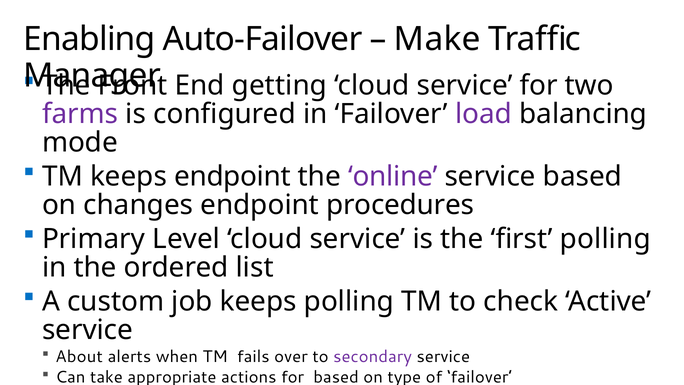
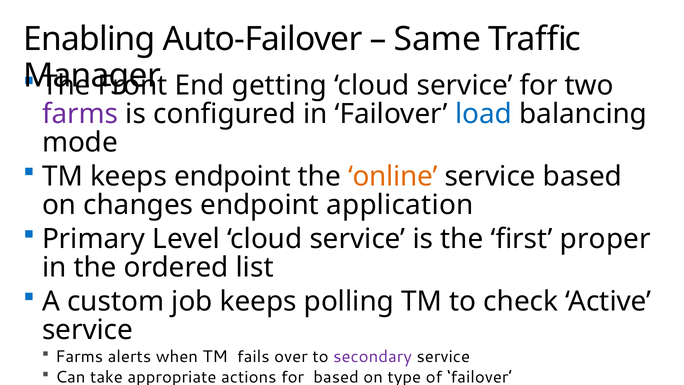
Make: Make -> Same (437, 39)
load colour: purple -> blue (484, 114)
online colour: purple -> orange (393, 176)
procedures: procedures -> application (400, 205)
first polling: polling -> proper (605, 239)
About: About -> Farms (79, 356)
